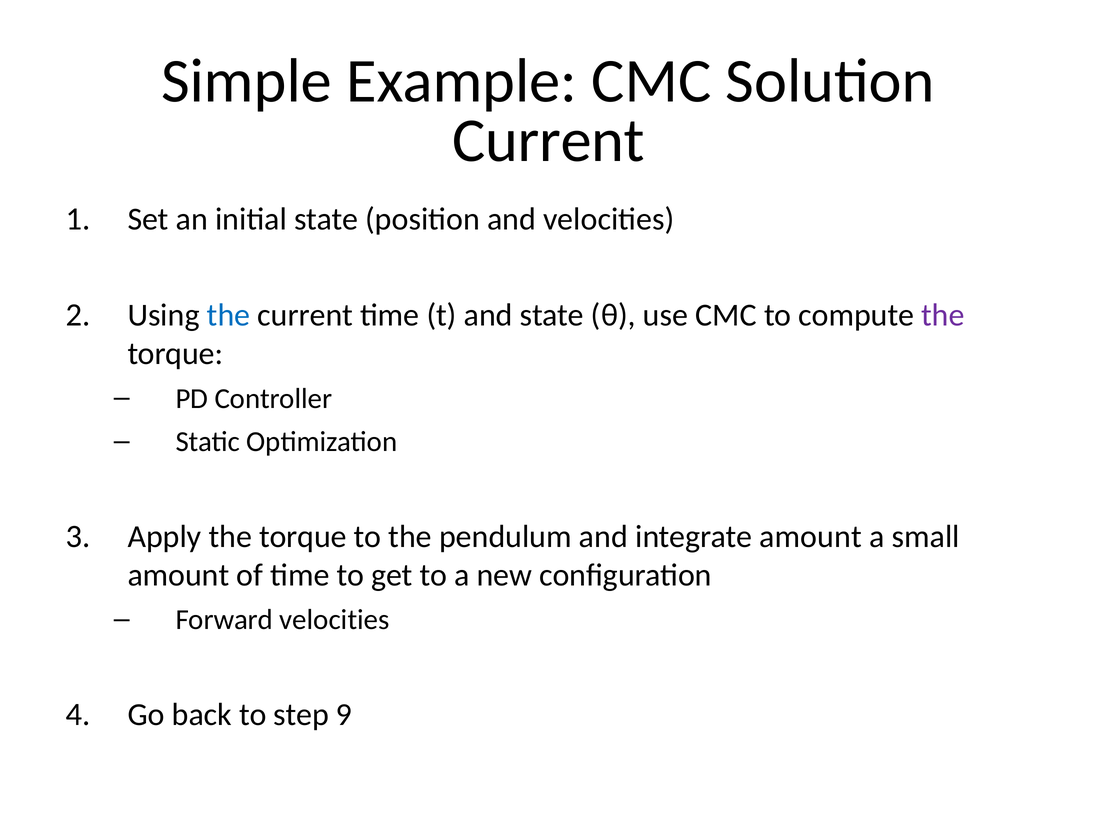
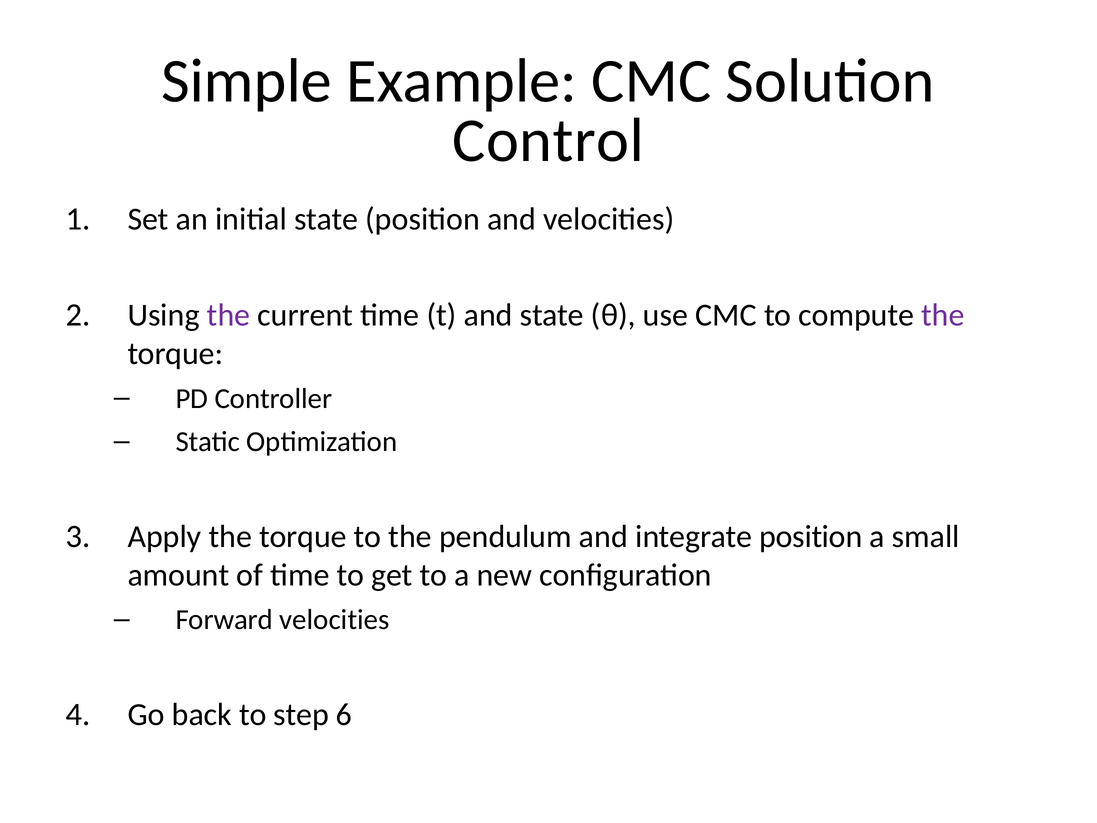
Current: Current -> Control (548, 141)
the colour: blue -> purple (229, 315)
integrate amount: amount -> position (811, 536)
9: 9 -> 6 (344, 714)
